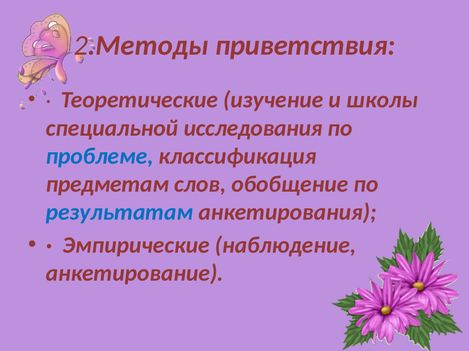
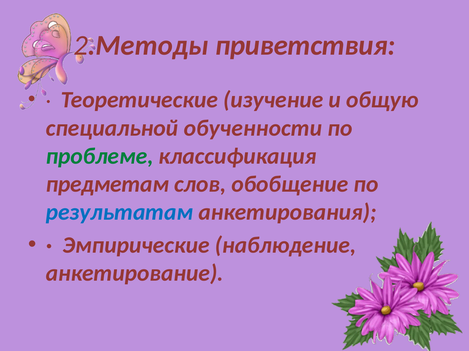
школы: школы -> общую (382, 100)
исследования: исследования -> обученности (253, 128)
проблеме colour: blue -> green (100, 156)
